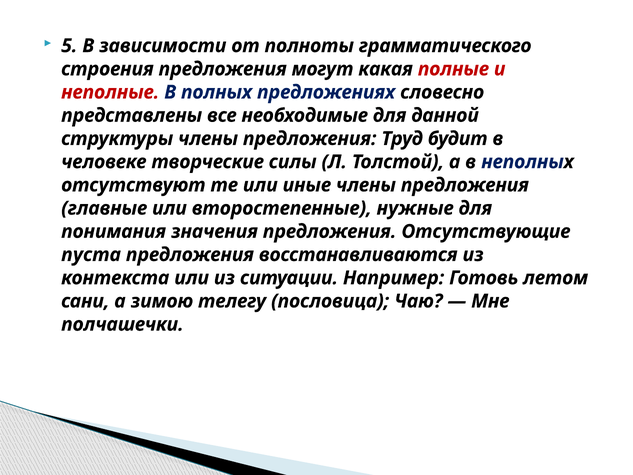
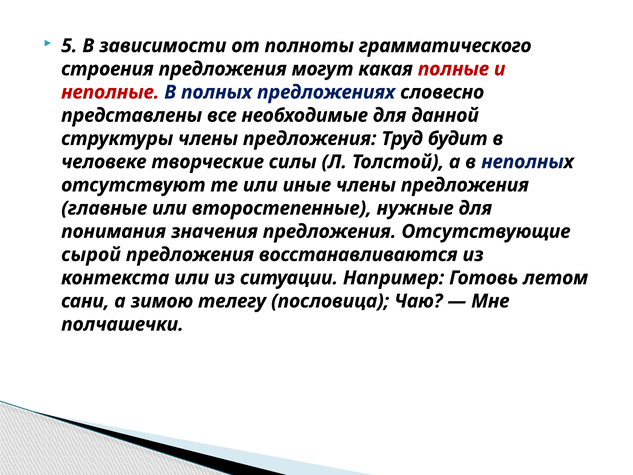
пуста: пуста -> сырой (91, 255)
